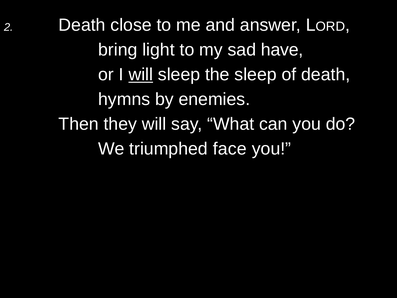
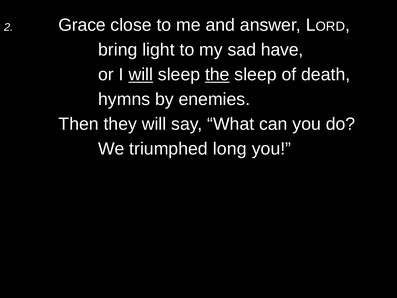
2 Death: Death -> Grace (82, 25)
the underline: none -> present (217, 75)
face: face -> long (230, 149)
